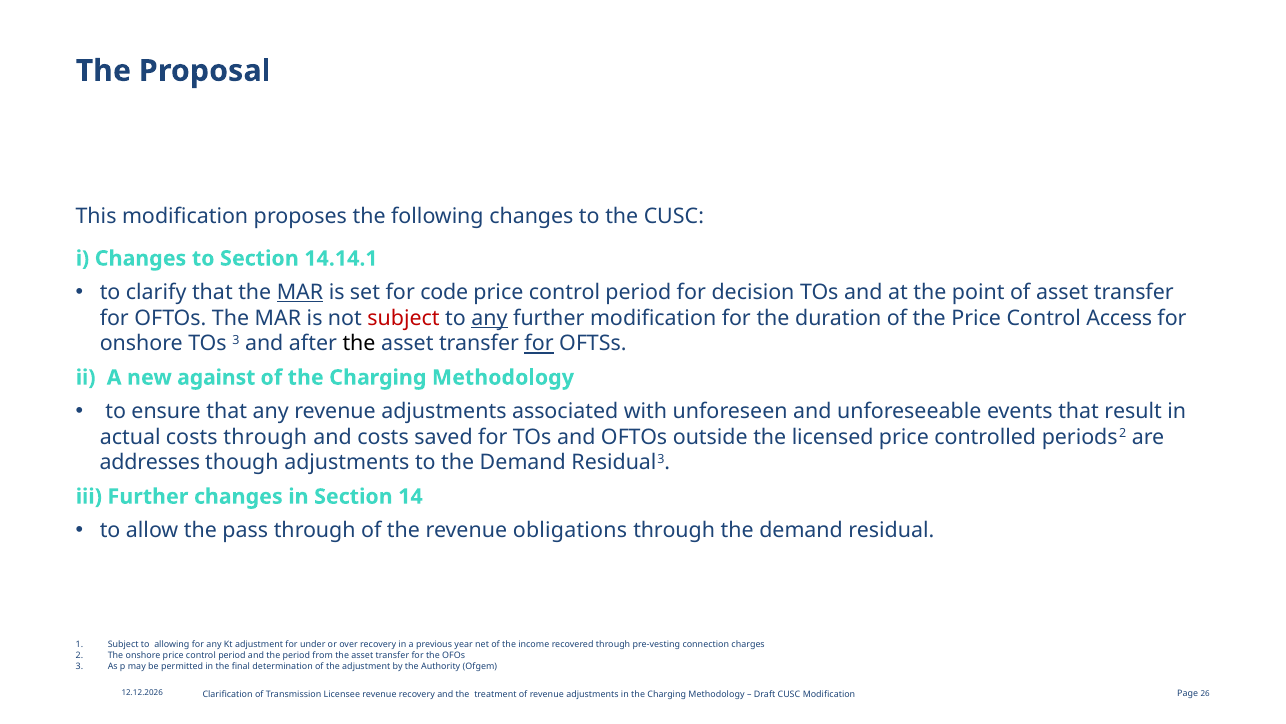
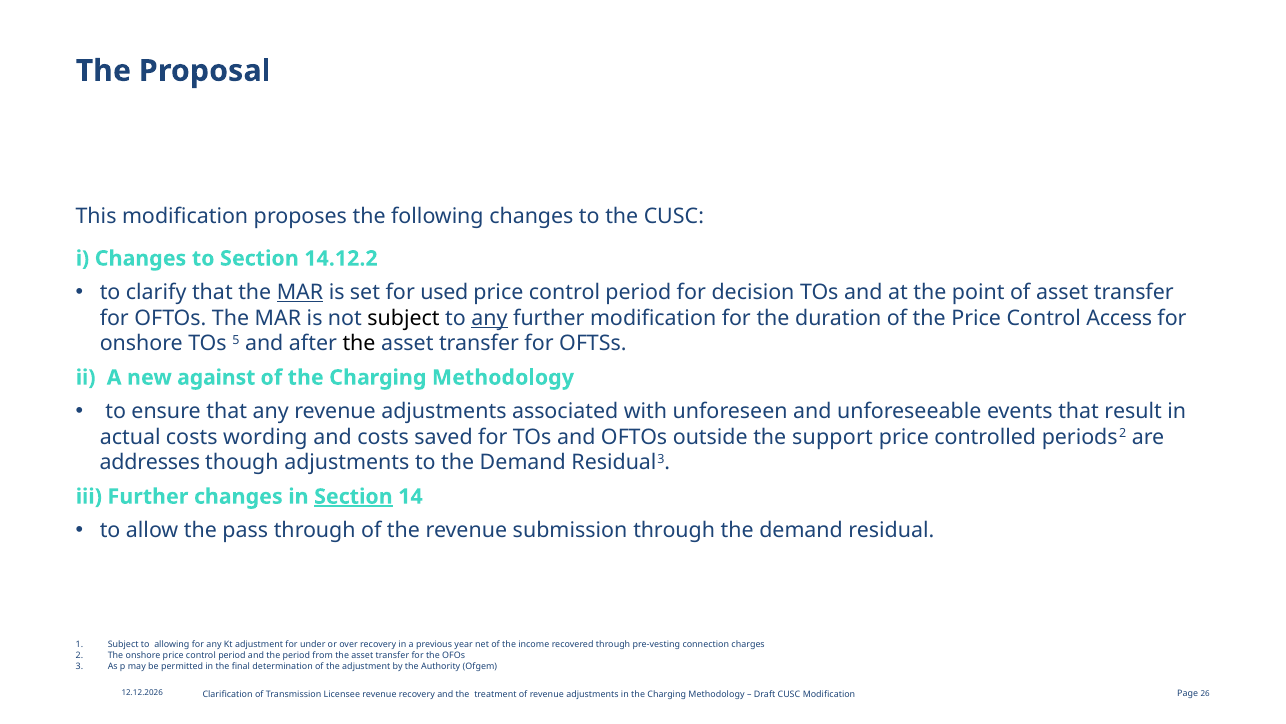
14.14.1: 14.14.1 -> 14.12.2 (341, 258)
code: code -> used (444, 292)
subject colour: red -> black (404, 318)
TOs 3: 3 -> 5 (236, 340)
for underline: present -> none (539, 343)
costs through: through -> wording (265, 437)
licensed: licensed -> support (832, 437)
Section underline: none -> present (353, 496)
obligations: obligations -> submission (570, 530)
